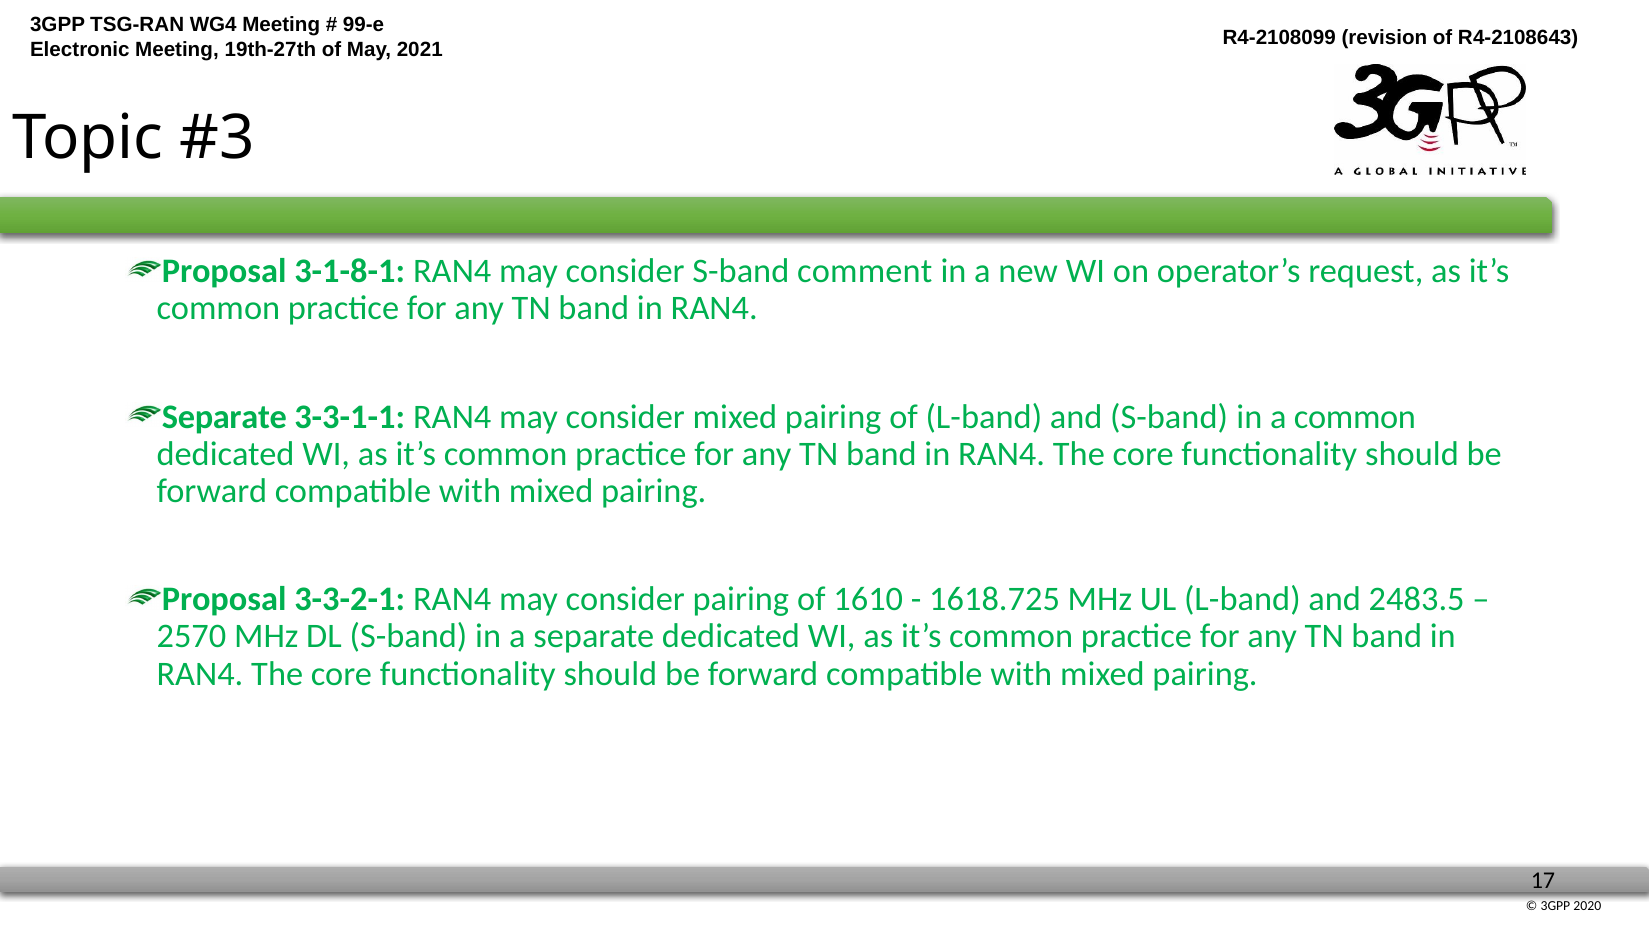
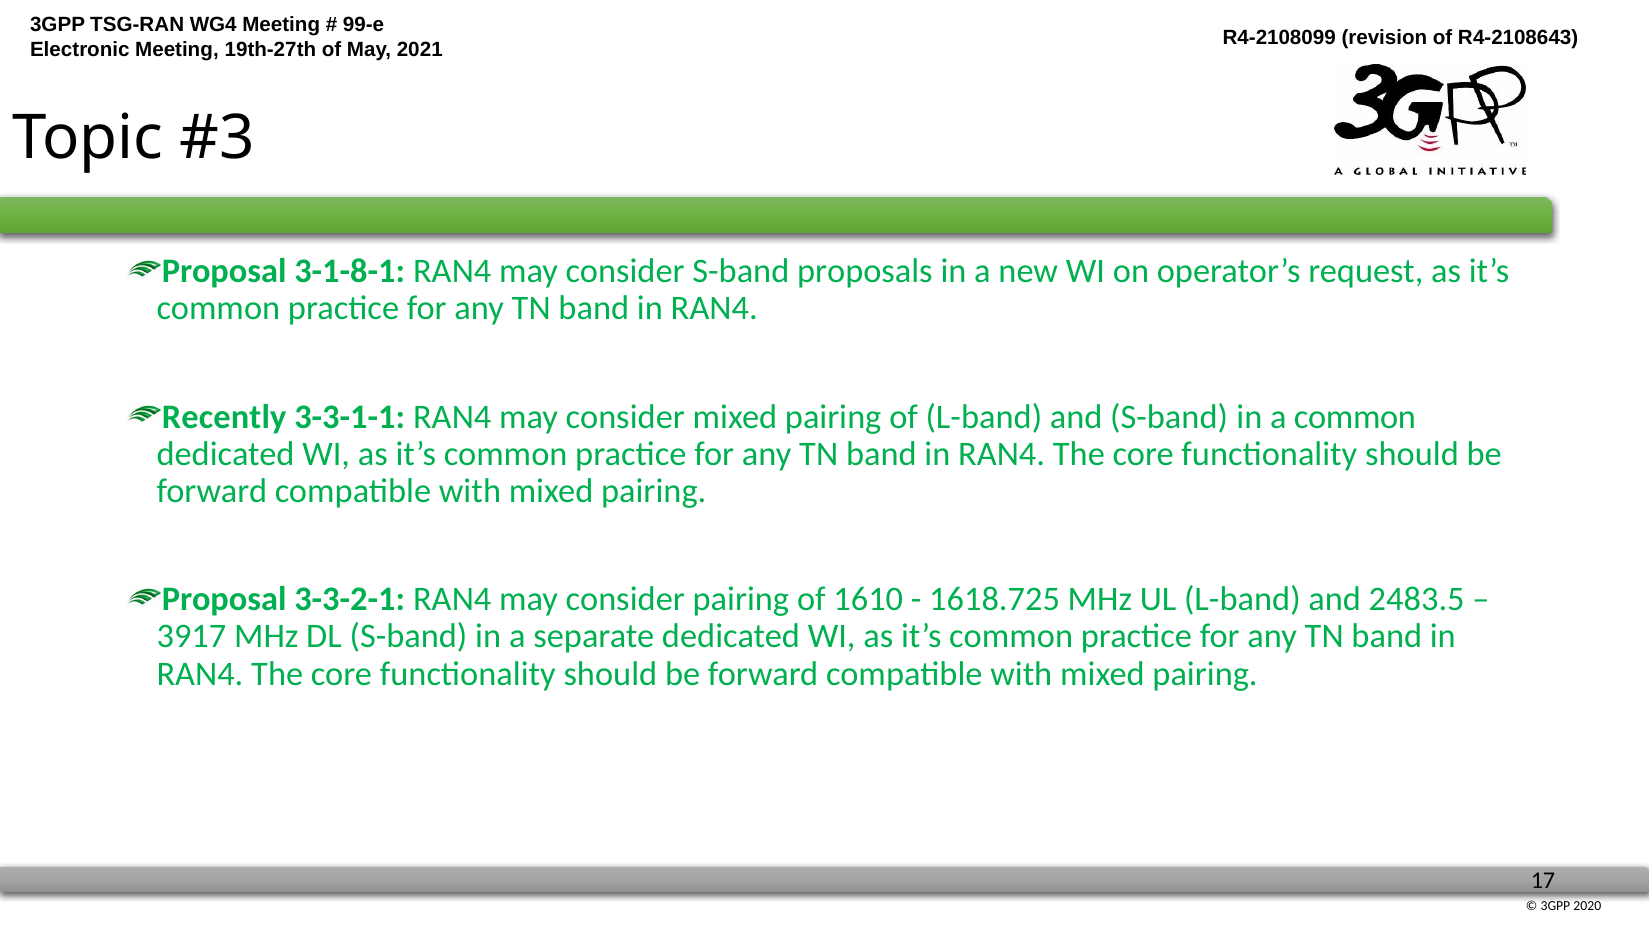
comment: comment -> proposals (865, 271)
Separate: Separate -> Recently (224, 417)
2570: 2570 -> 3917 (191, 637)
